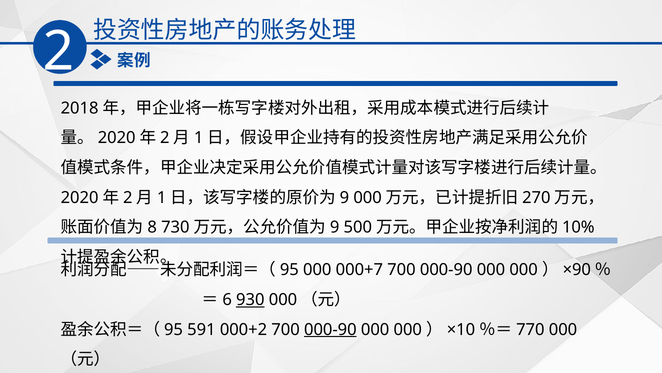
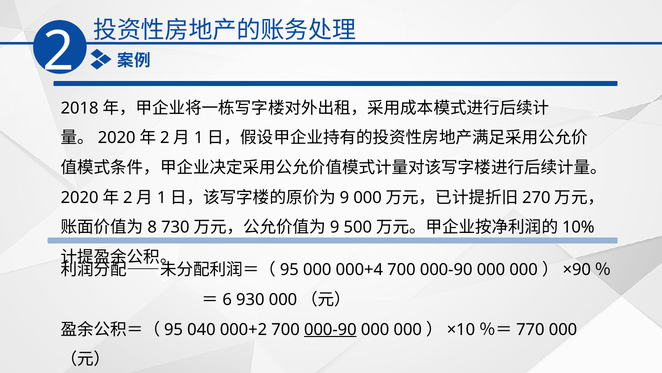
000+7: 000+7 -> 000+4 (359, 269)
930 underline: present -> none (250, 299)
591: 591 -> 040 (201, 329)
